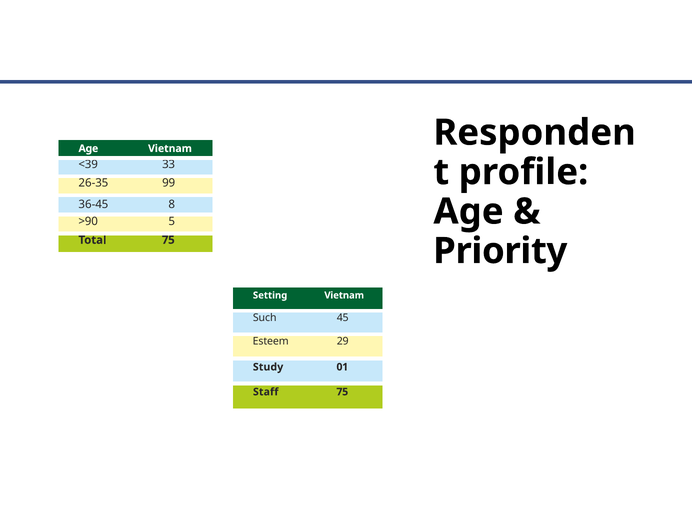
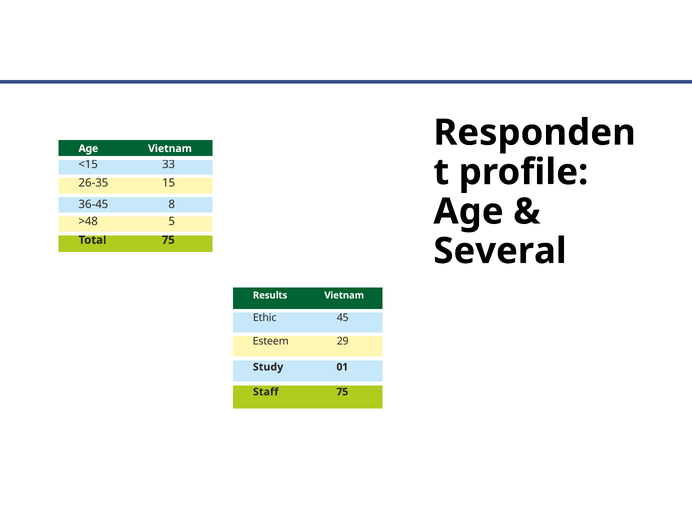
<39: <39 -> <15 (88, 164)
99: 99 -> 15 (169, 183)
>90: >90 -> >48 (88, 221)
Priority: Priority -> Several (500, 251)
Setting: Setting -> Results (270, 295)
Such: Such -> Ethic (265, 318)
